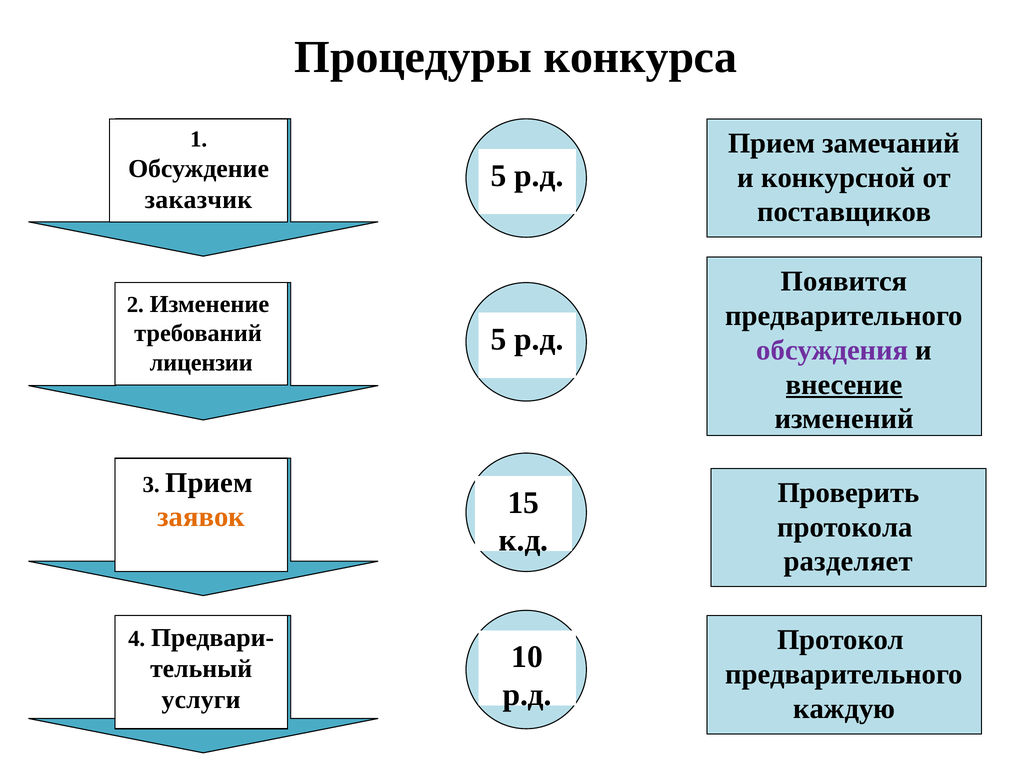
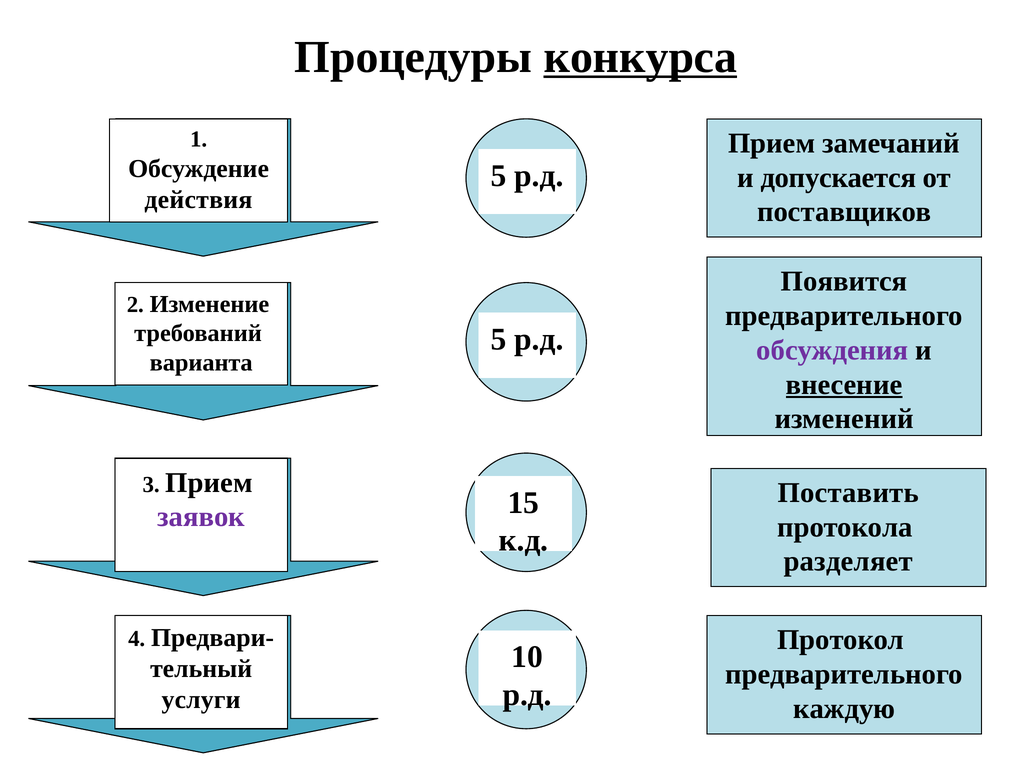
конкурса underline: none -> present (640, 57)
конкурсной: конкурсной -> допускается (838, 178)
заказчик: заказчик -> действия (198, 200)
лицензии: лицензии -> варианта (201, 363)
Проверить: Проверить -> Поставить (848, 493)
заявок colour: orange -> purple (201, 517)
